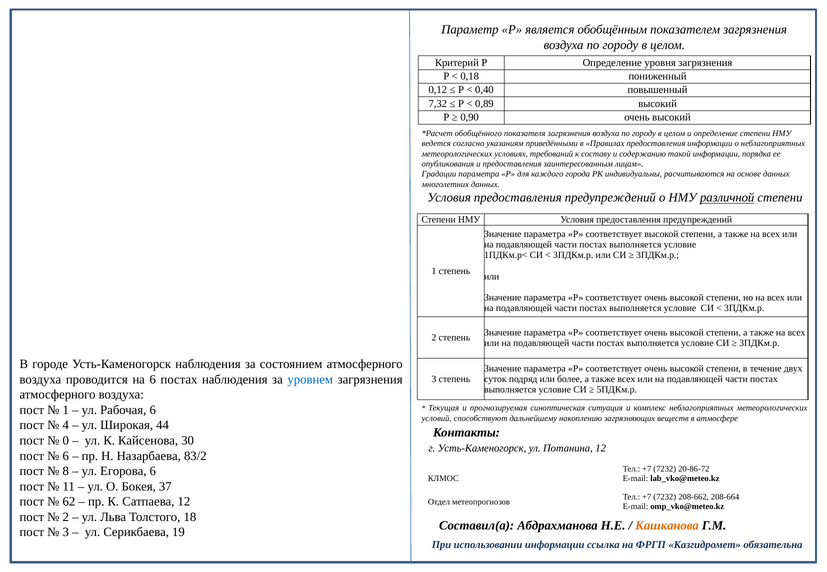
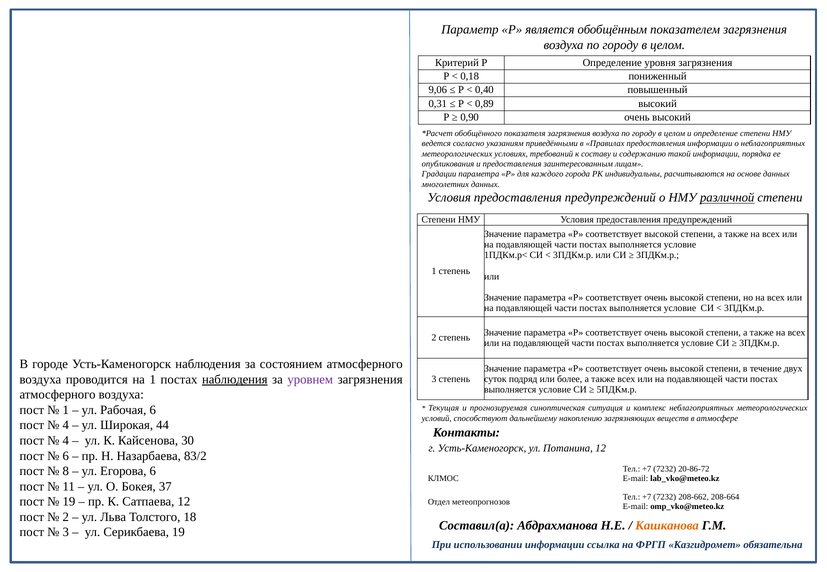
0,12: 0,12 -> 9,06 (438, 90)
7,32: 7,32 -> 0,31 (438, 104)
на 6: 6 -> 1 (153, 380)
наблюдения underline: none -> present (235, 380)
уровнем colour: blue -> purple (310, 380)
0: 0 -> 4 (66, 441)
62: 62 -> 19 (69, 502)
